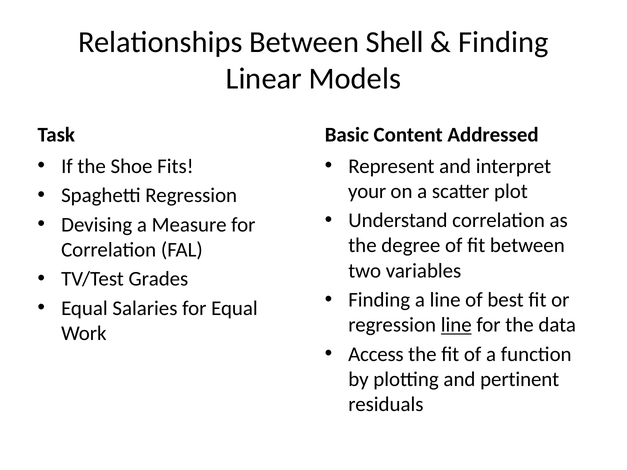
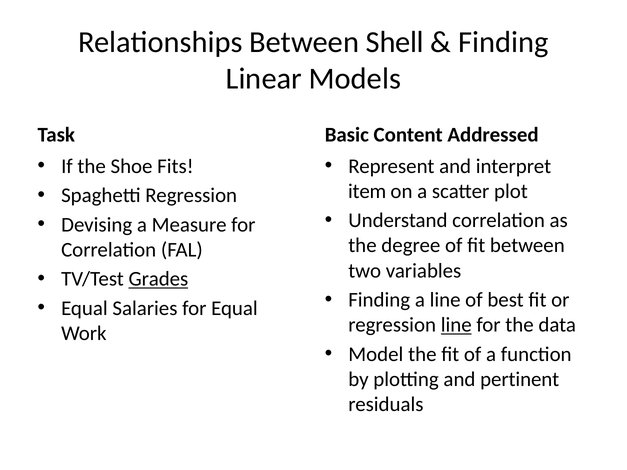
your: your -> item (367, 191)
Grades underline: none -> present (158, 279)
Access: Access -> Model (376, 354)
